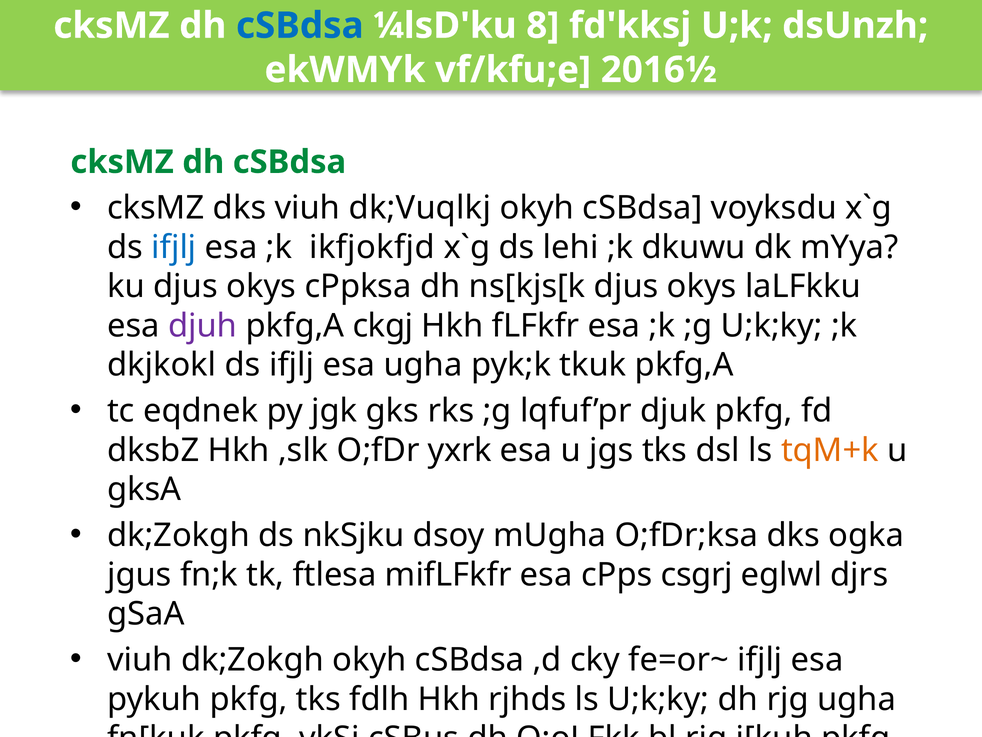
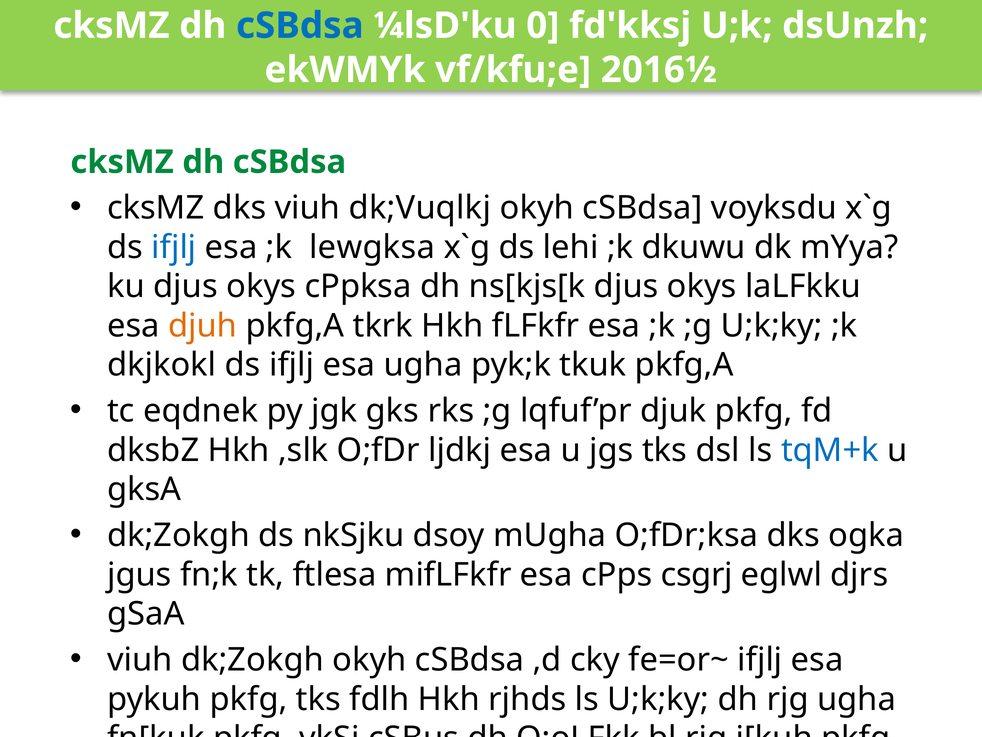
8: 8 -> 0 (543, 26)
ikfjokfjd: ikfjokfjd -> lewgksa (372, 247)
djuh colour: purple -> orange (203, 326)
ckgj: ckgj -> tkrk (383, 326)
yxrk: yxrk -> ljdkj (460, 450)
tqM+k colour: orange -> blue (830, 450)
